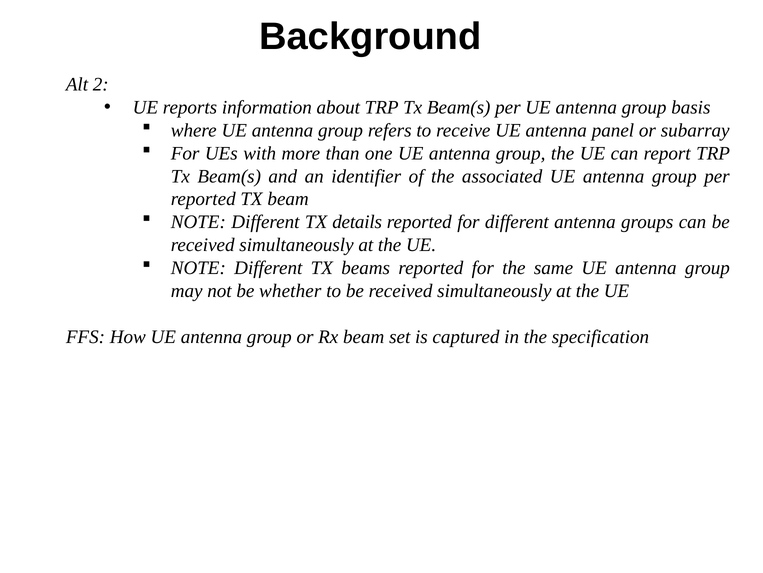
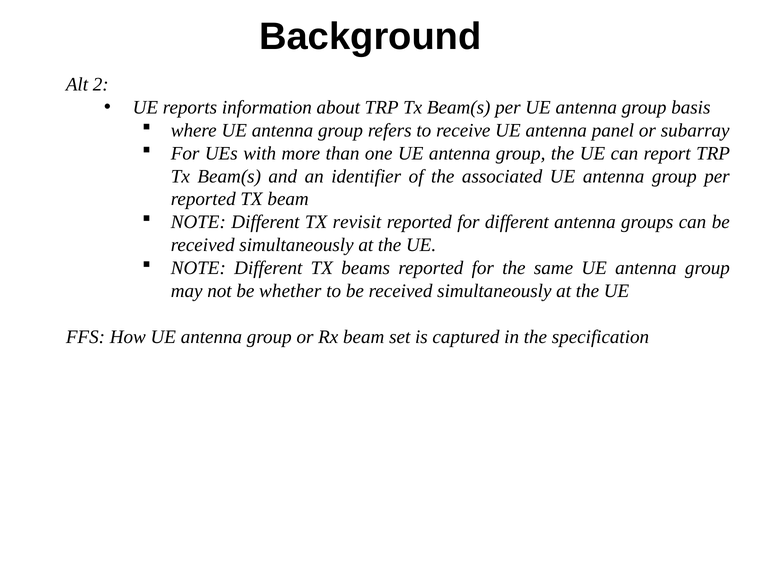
details: details -> revisit (357, 222)
